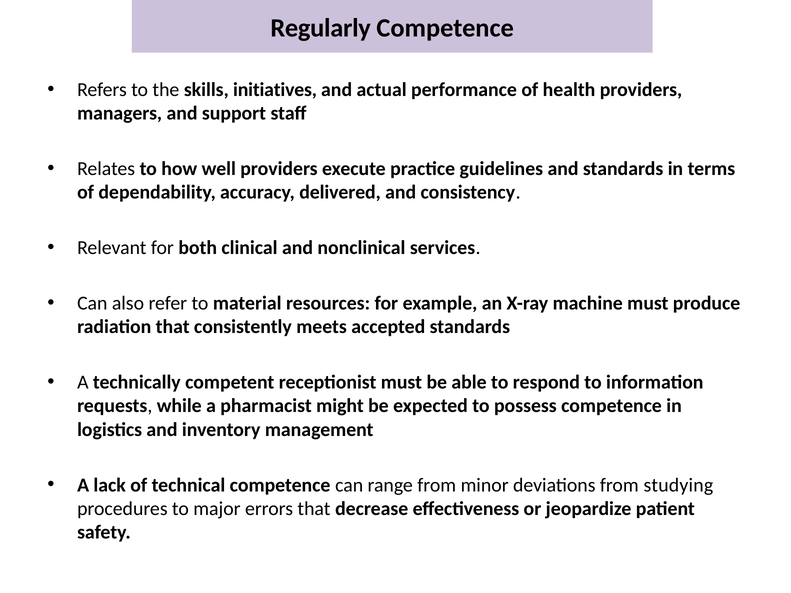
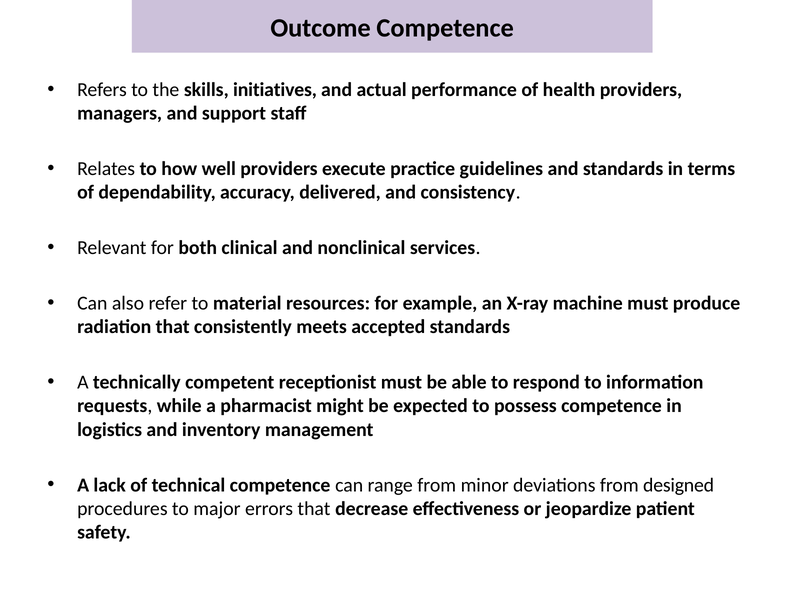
Regularly: Regularly -> Outcome (321, 28)
studying: studying -> designed (679, 485)
